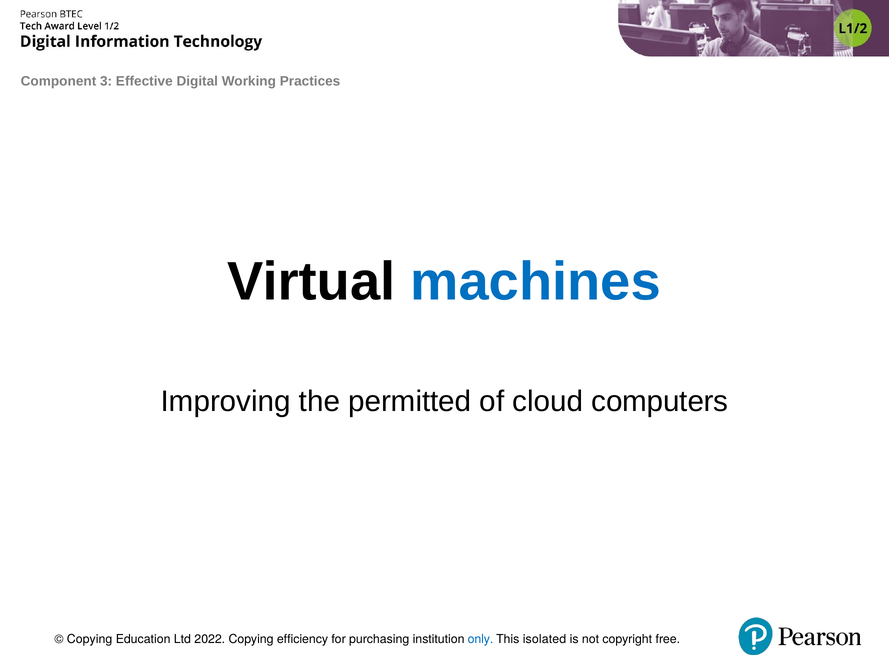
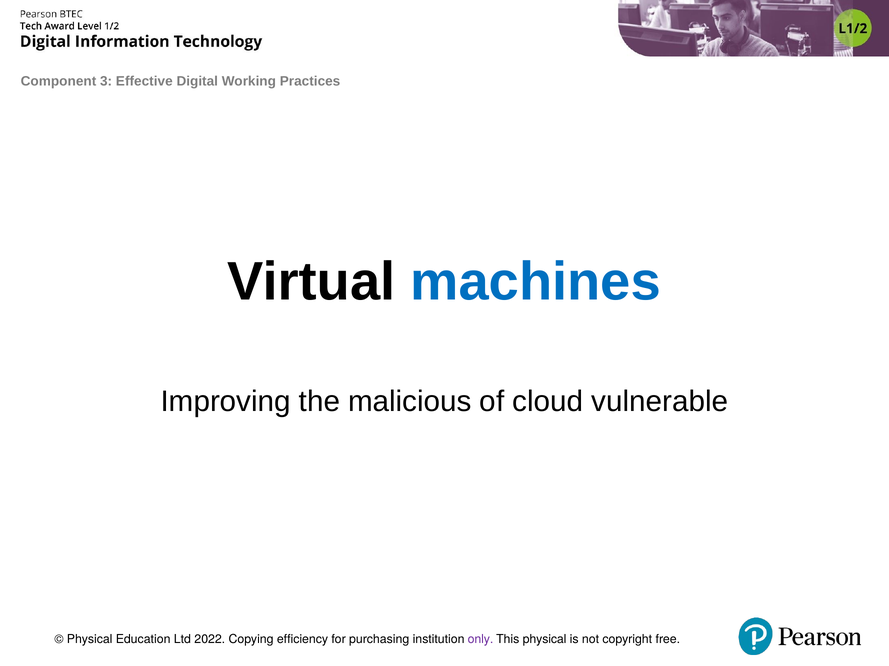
permitted: permitted -> malicious (410, 402)
computers: computers -> vulnerable (660, 402)
Copying: Copying -> Physical (90, 640)
only colour: blue -> purple (481, 640)
This isolated: isolated -> physical (545, 640)
